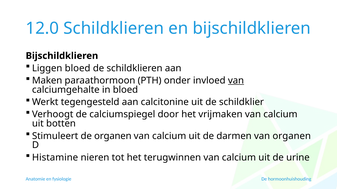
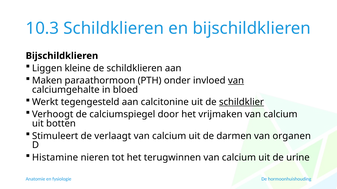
12.0: 12.0 -> 10.3 (42, 28)
Liggen bloed: bloed -> kleine (78, 68)
schildklier underline: none -> present (241, 102)
de organen: organen -> verlaagt (113, 136)
